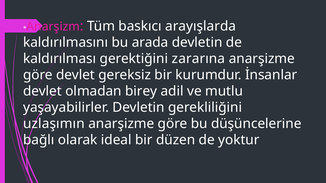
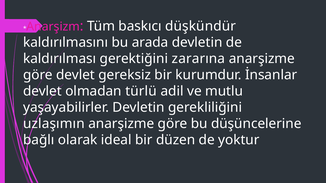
arayışlarda: arayışlarda -> düşkündür (201, 26)
birey: birey -> türlü (141, 91)
